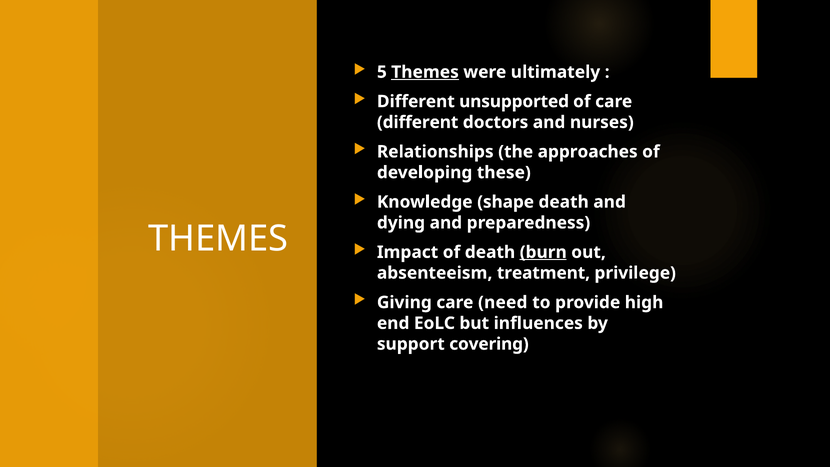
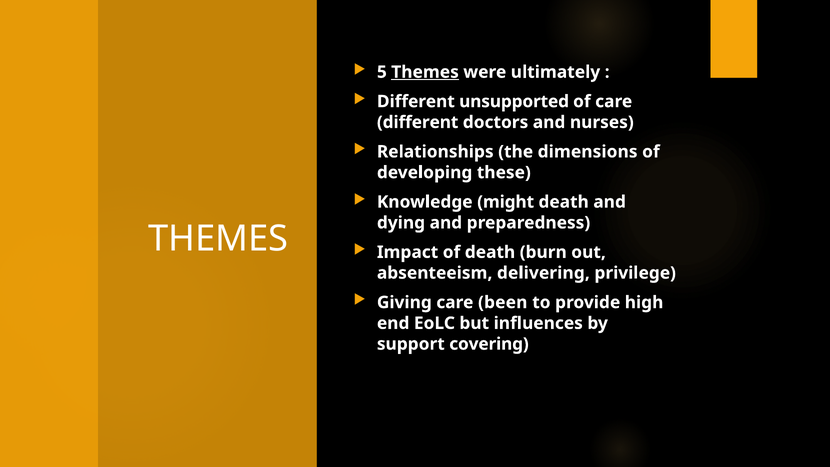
approaches: approaches -> dimensions (588, 152)
shape: shape -> might (506, 202)
burn underline: present -> none (543, 252)
treatment: treatment -> delivering (543, 273)
need: need -> been (503, 302)
